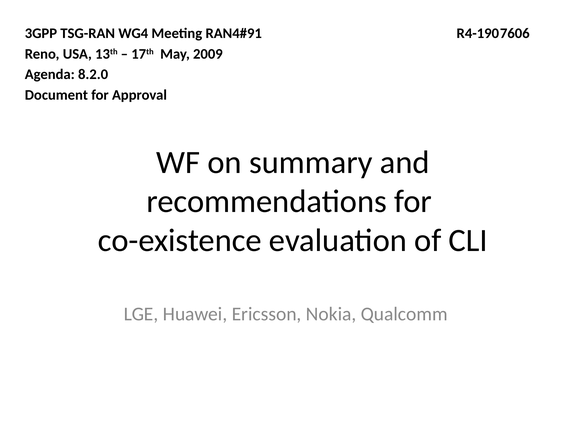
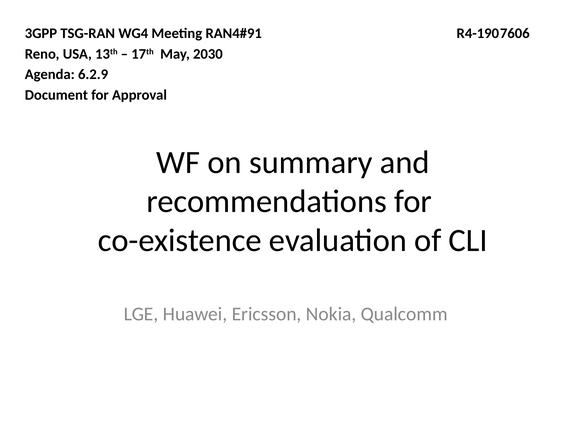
2009: 2009 -> 2030 (208, 54)
8.2.0: 8.2.0 -> 6.2.9 (93, 74)
